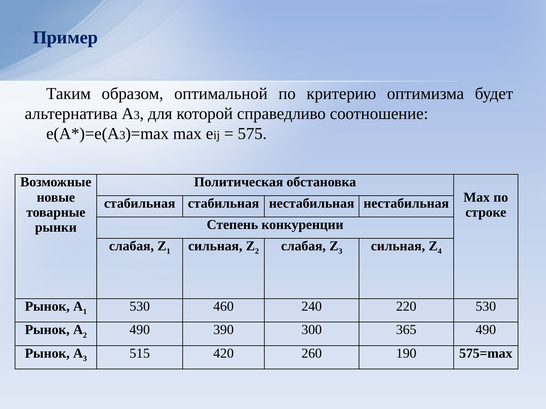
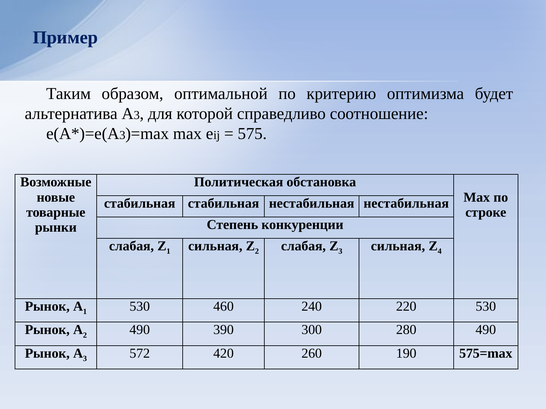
365: 365 -> 280 (406, 330)
515: 515 -> 572 (140, 354)
